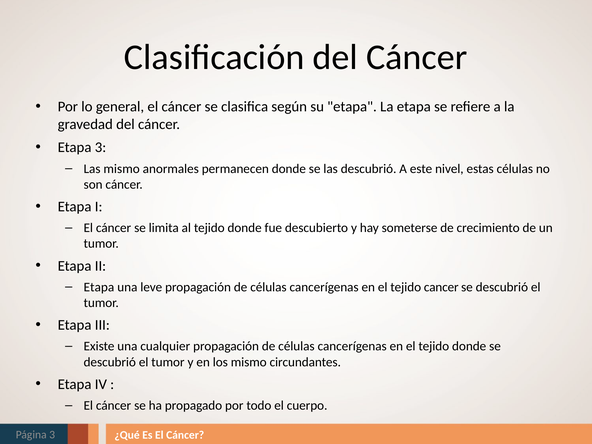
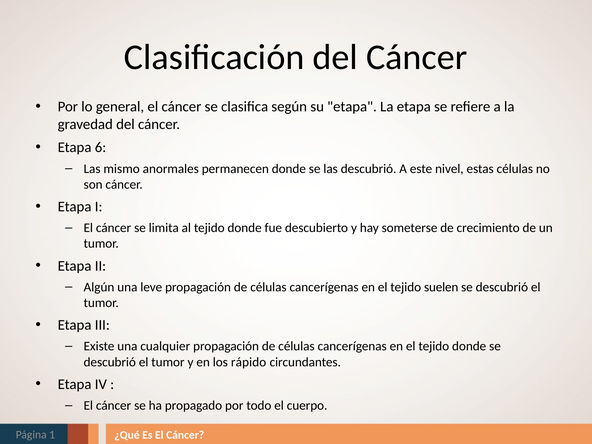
Etapa 3: 3 -> 6 (100, 147)
Etapa: Etapa -> Algún (99, 287)
cancer: cancer -> suelen (441, 287)
los mismo: mismo -> rápido (249, 362)
Página 3: 3 -> 1 (52, 435)
